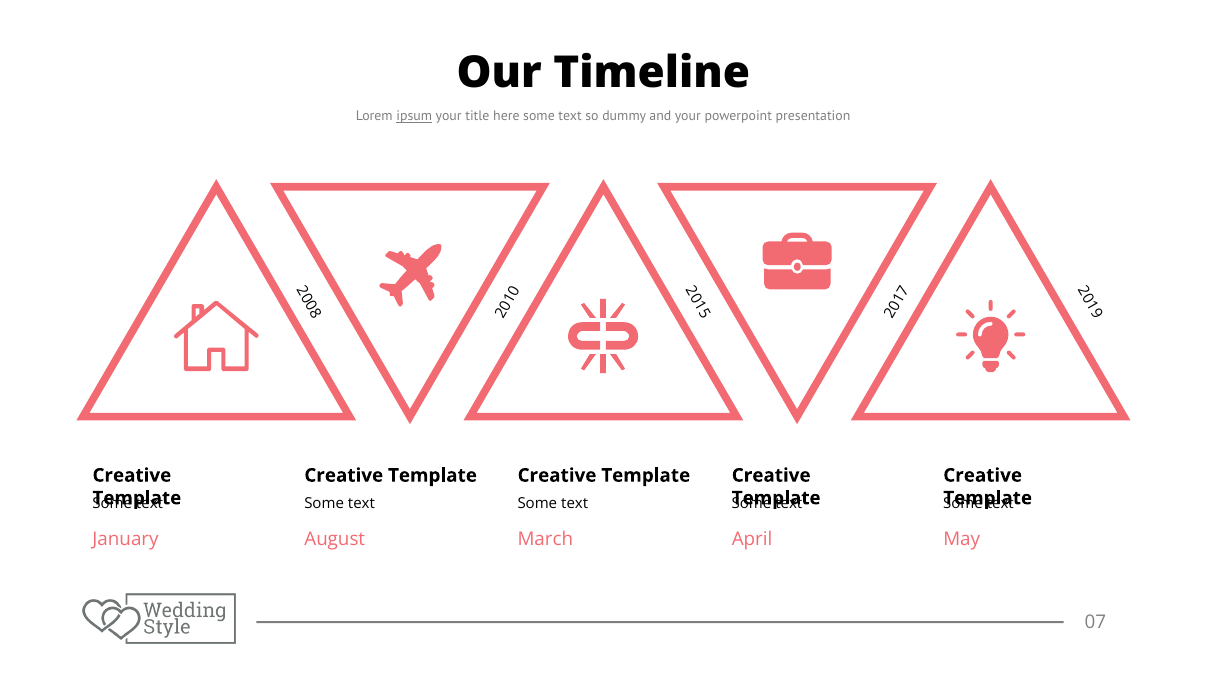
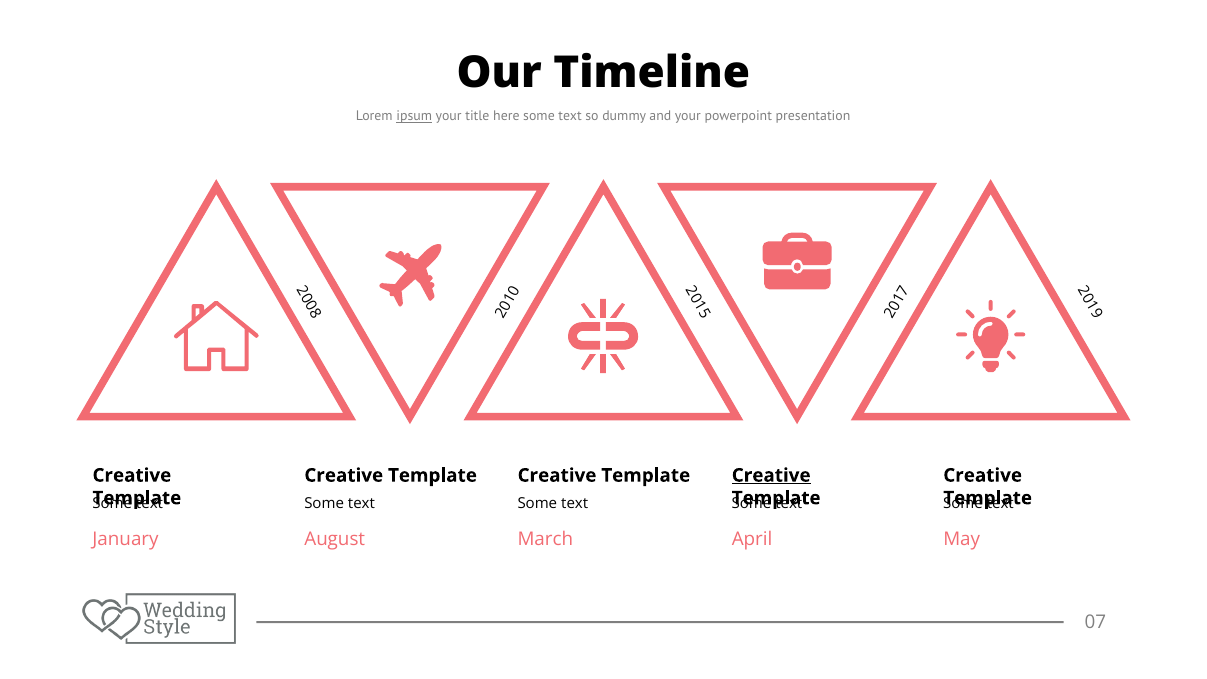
Creative underline: none -> present (771, 475)
